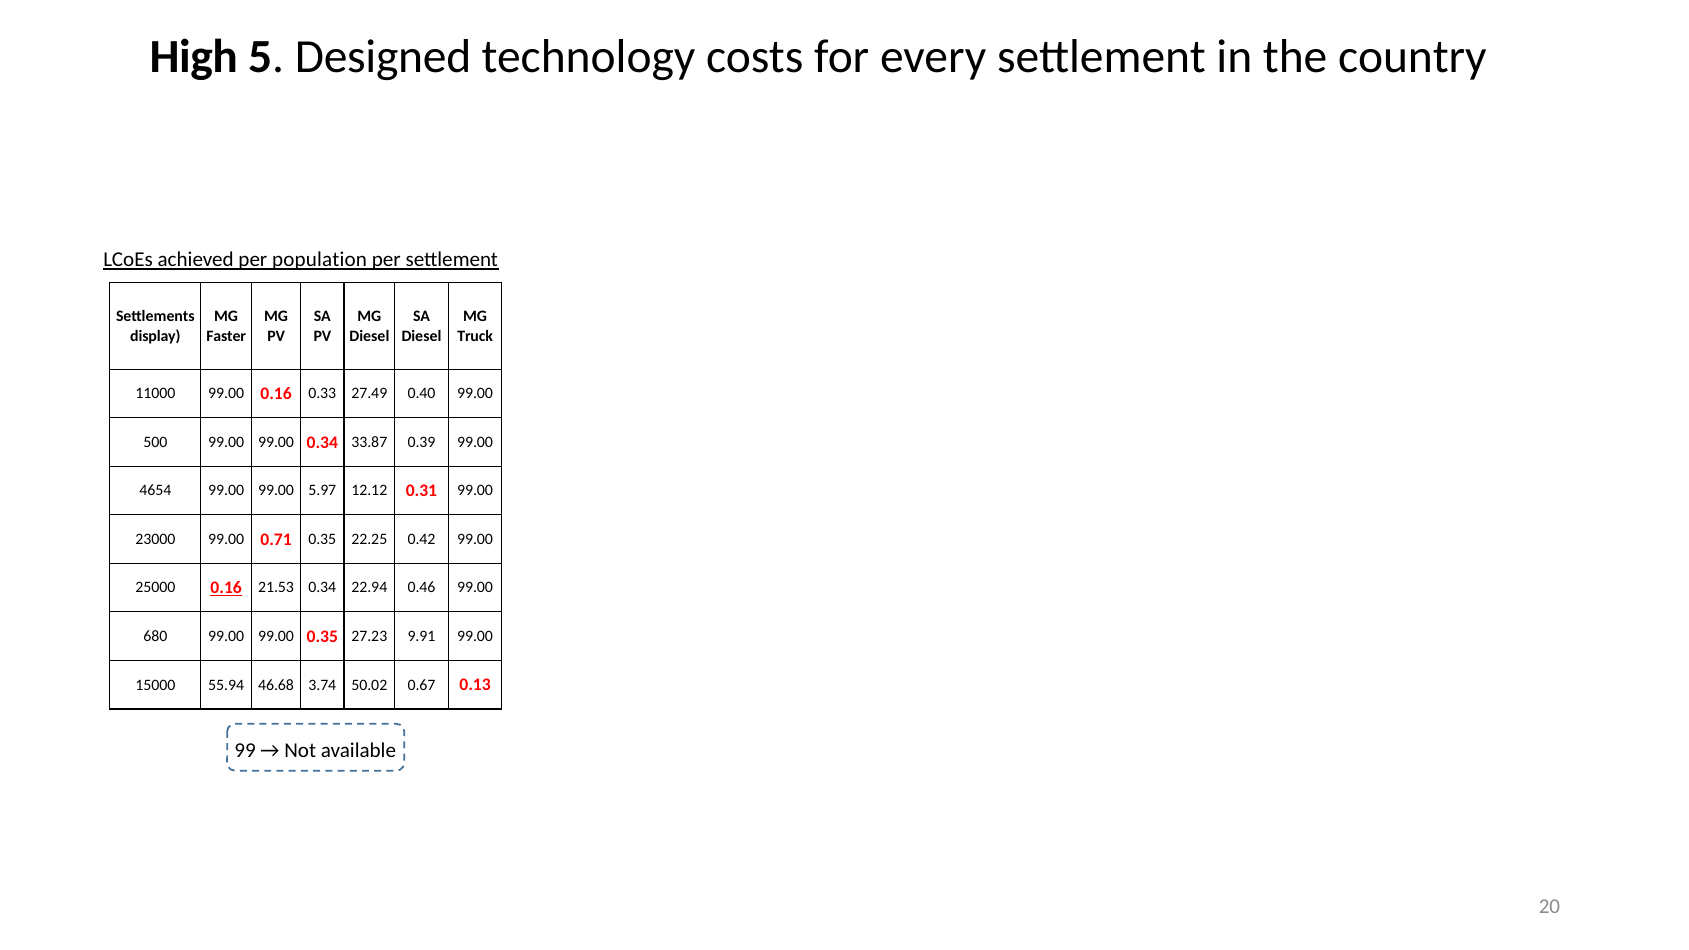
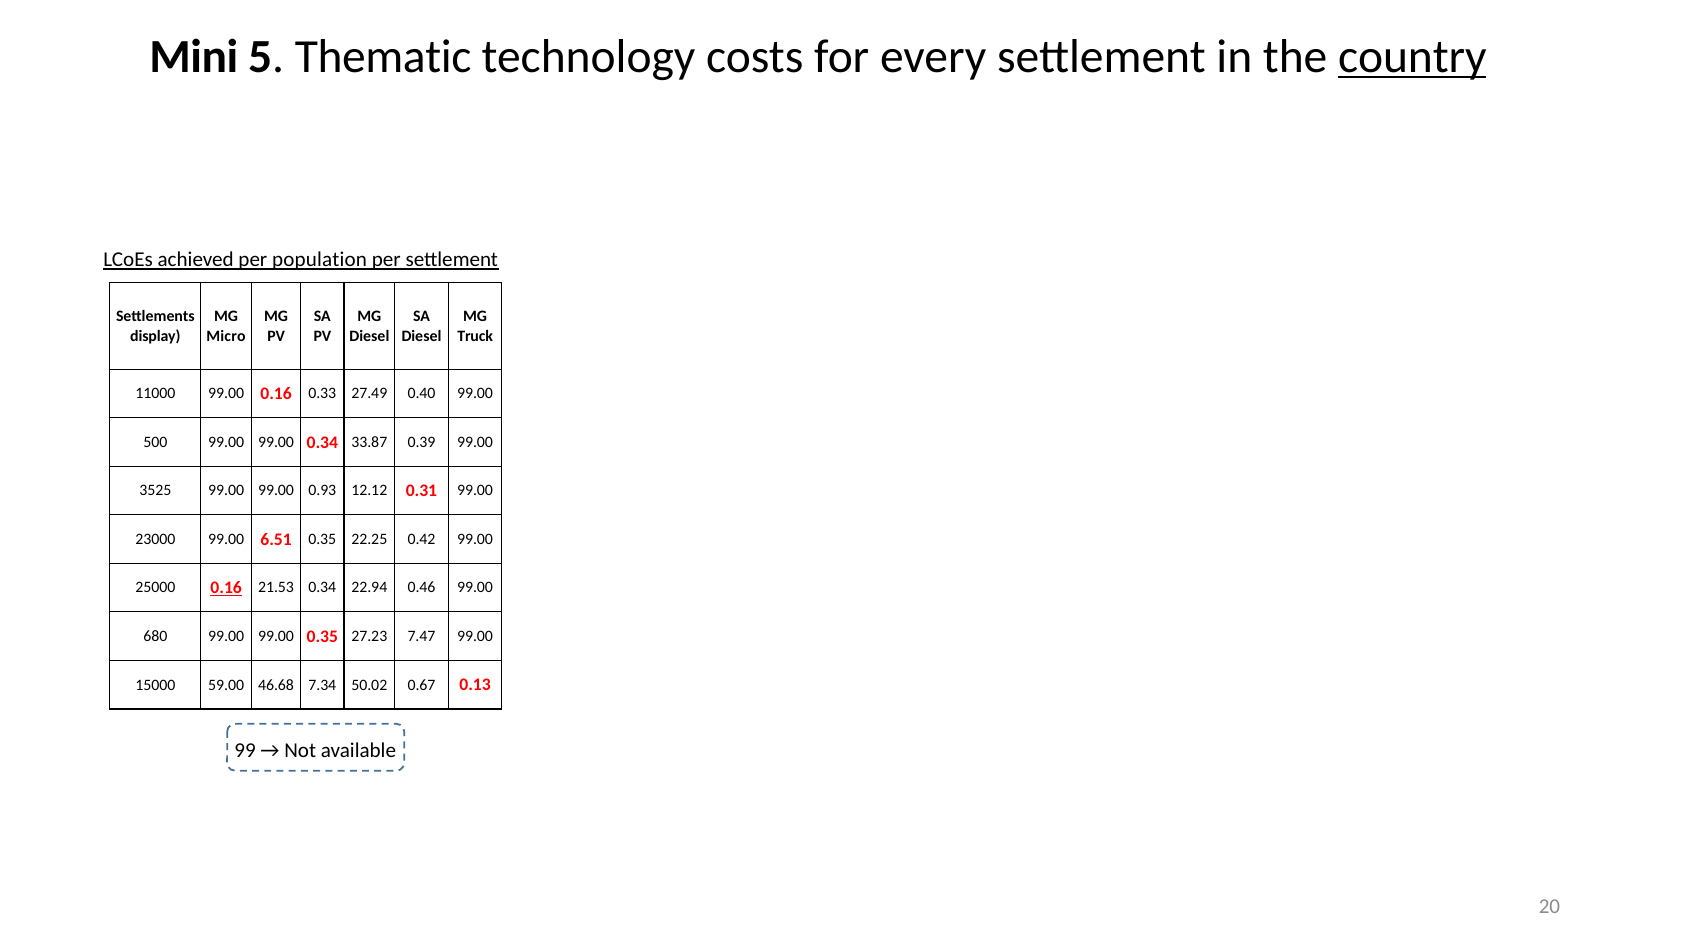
High: High -> Mini (194, 57)
Designed: Designed -> Thematic (383, 57)
country underline: none -> present (1412, 57)
Faster: Faster -> Micro (226, 336)
4654: 4654 -> 3525 (155, 491)
5.97: 5.97 -> 0.93 (322, 491)
0.71: 0.71 -> 6.51 (276, 539)
9.91: 9.91 -> 7.47 (421, 636)
55.94: 55.94 -> 59.00 (226, 685)
3.74: 3.74 -> 7.34 (322, 685)
